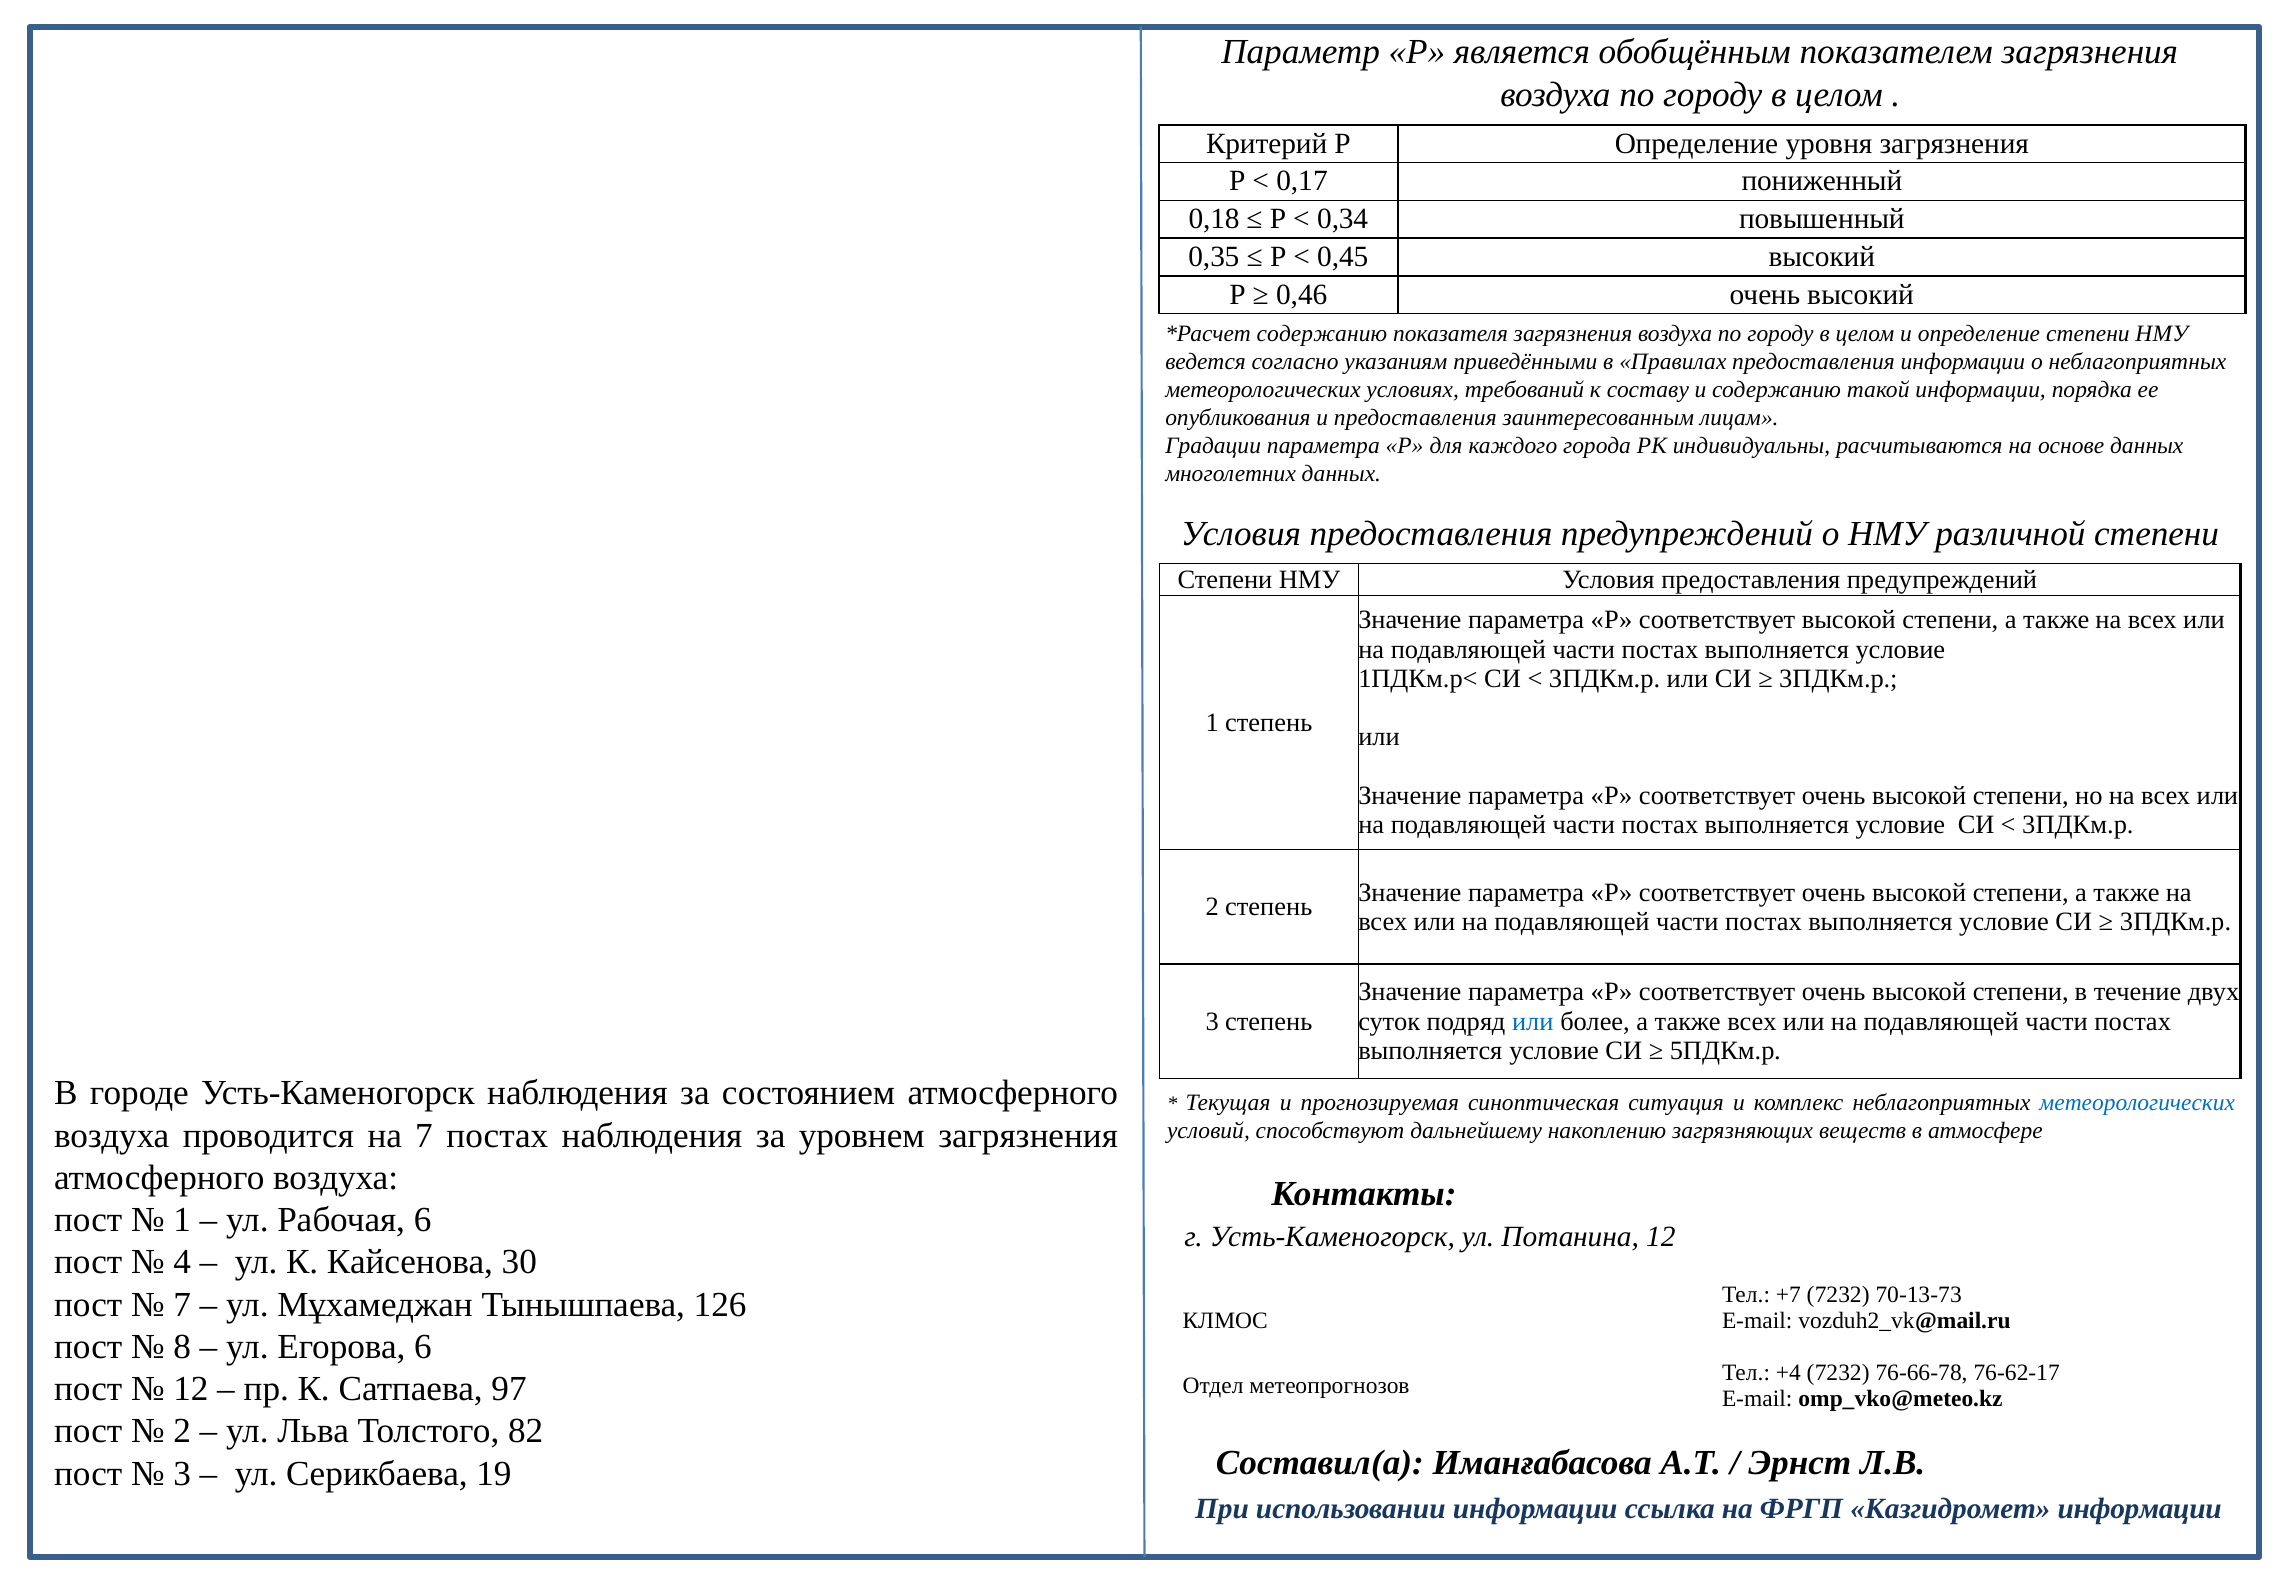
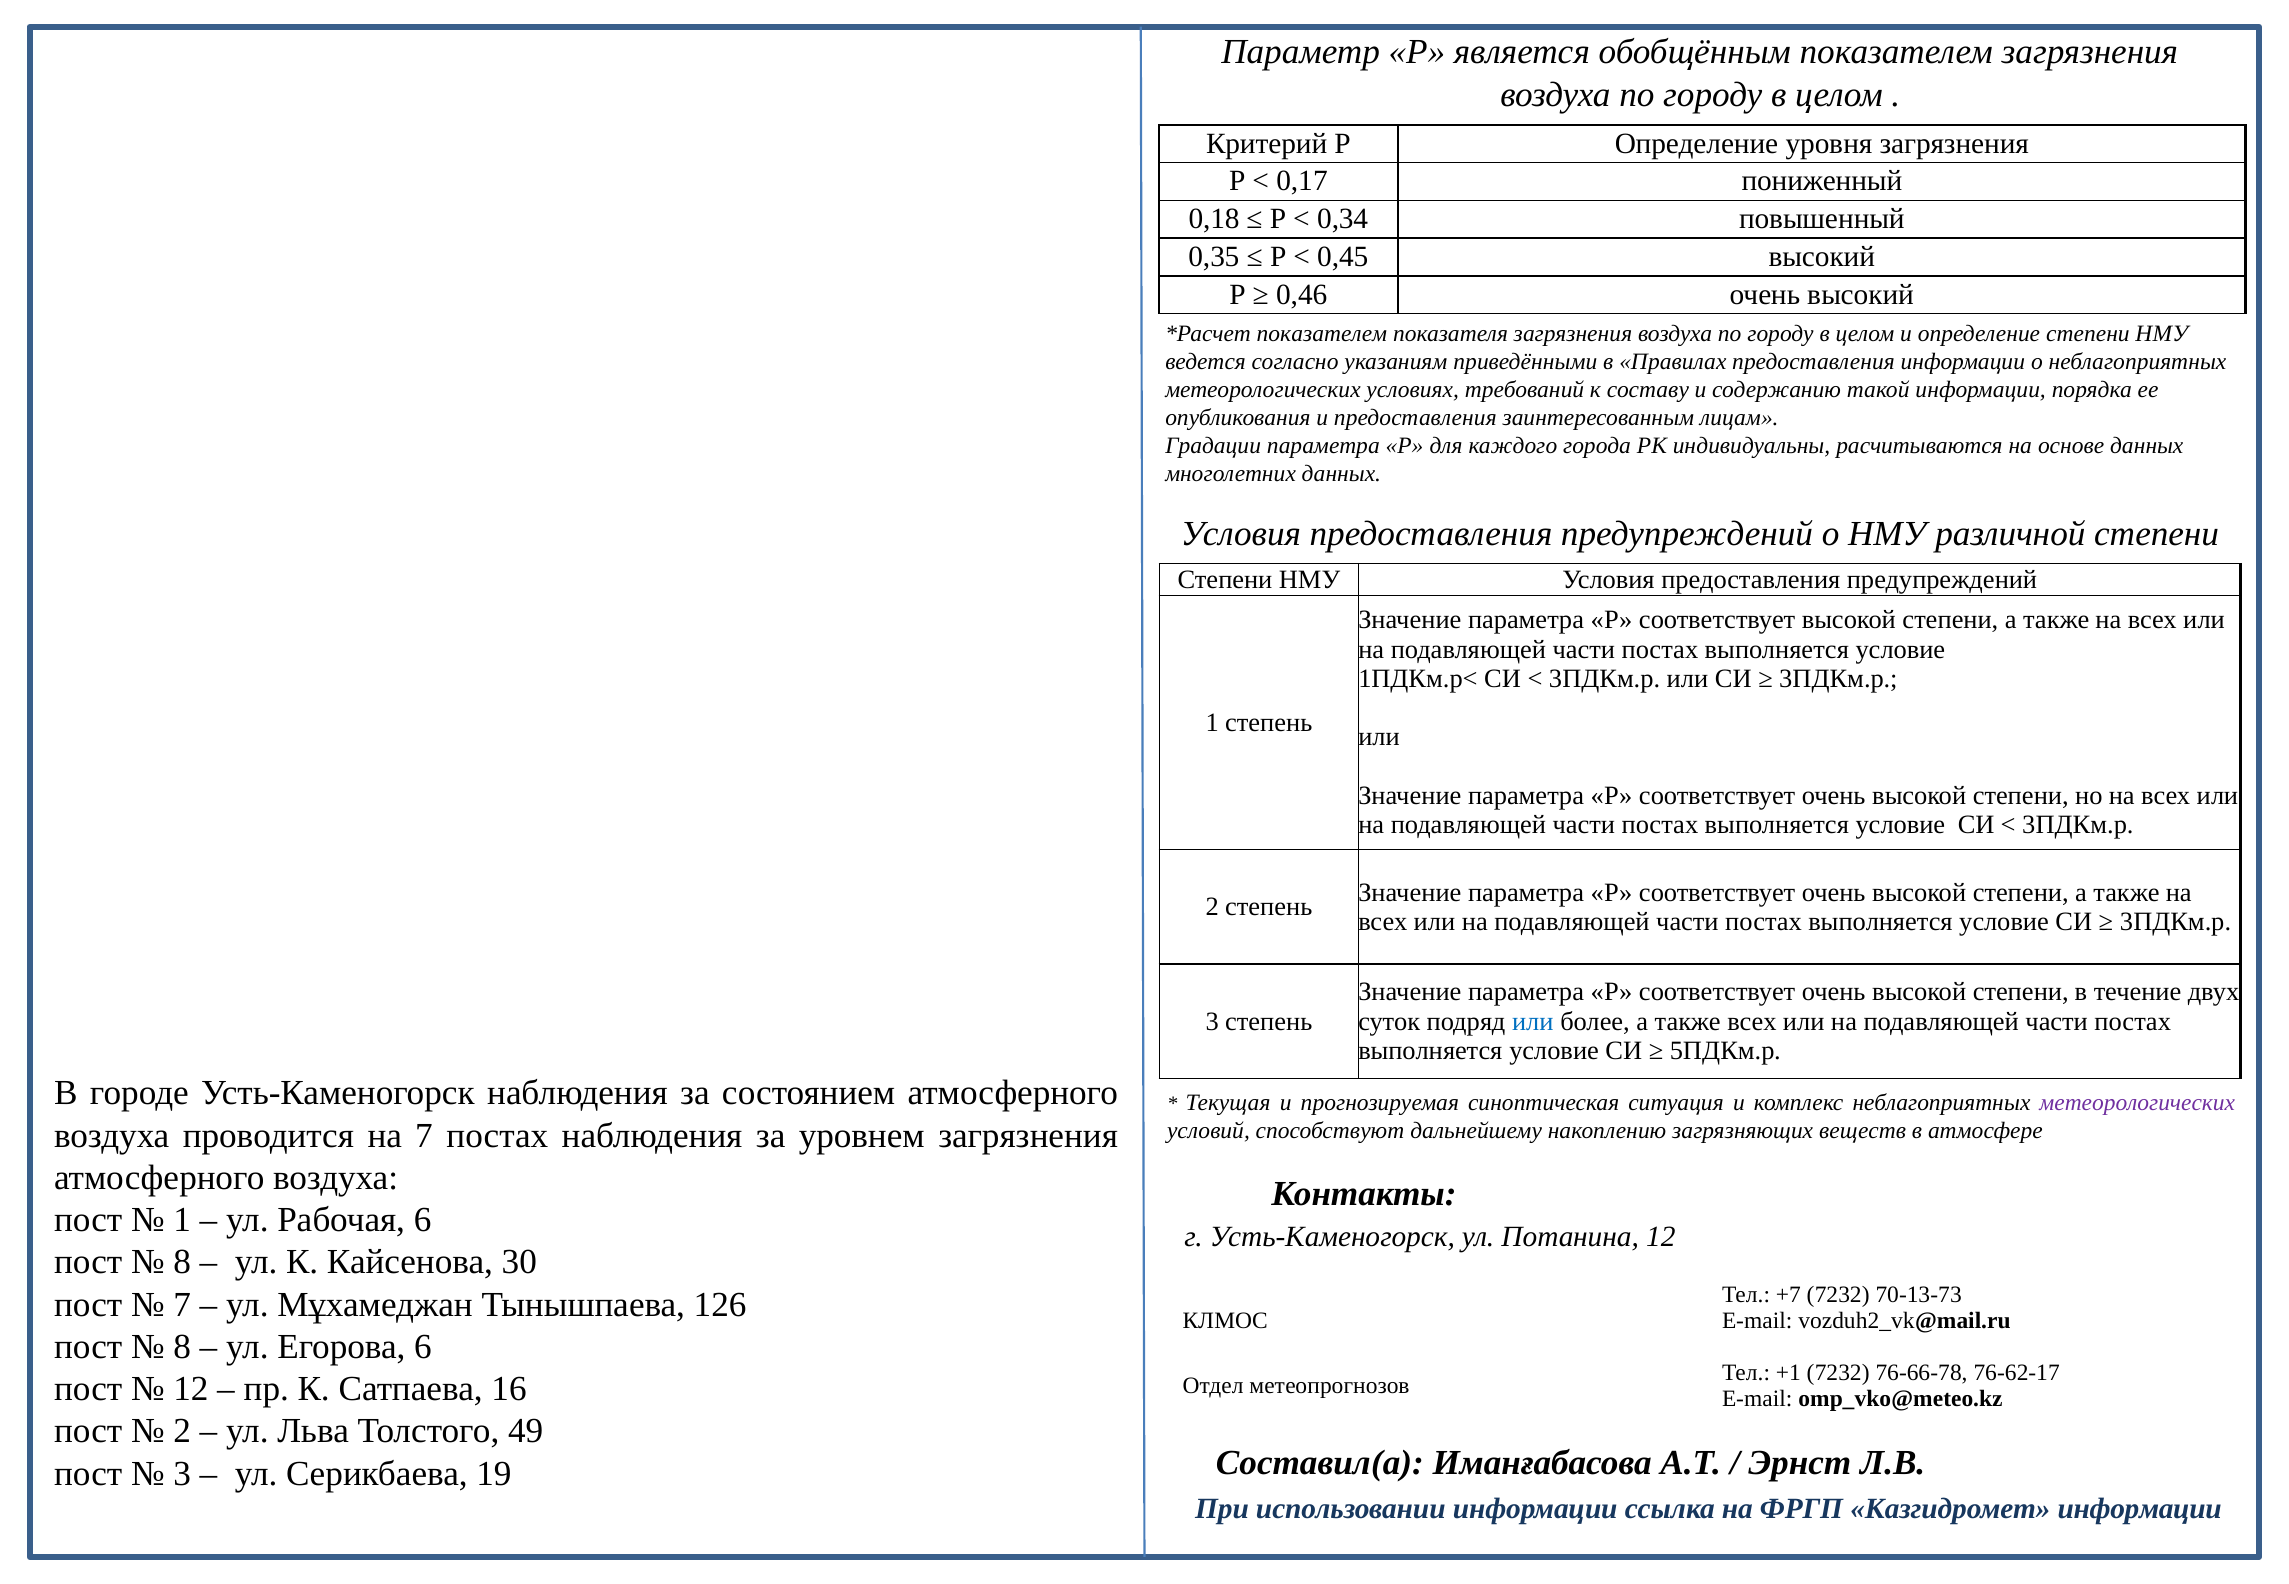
содержанию: содержанию -> показателем (1322, 334)
метеорологических colour: blue -> purple (2137, 1104)
4: 4 -> 8 (182, 1263)
+4: +4 -> +1 (1788, 1373)
97: 97 -> 16 (509, 1390)
82: 82 -> 49 (526, 1432)
